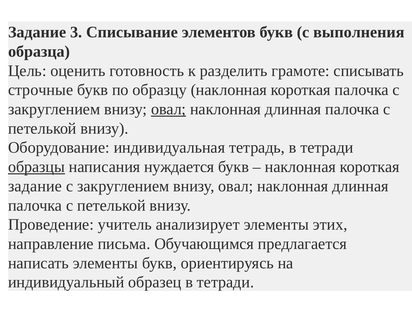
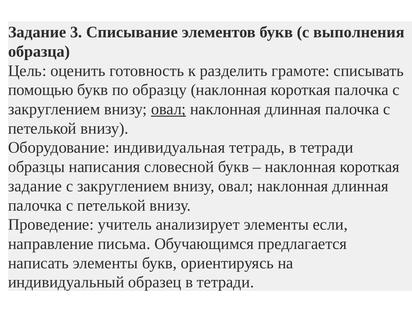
строчные: строчные -> помощью (41, 90)
образцы underline: present -> none (37, 167)
нуждается: нуждается -> словесной (179, 167)
этих: этих -> если (330, 225)
